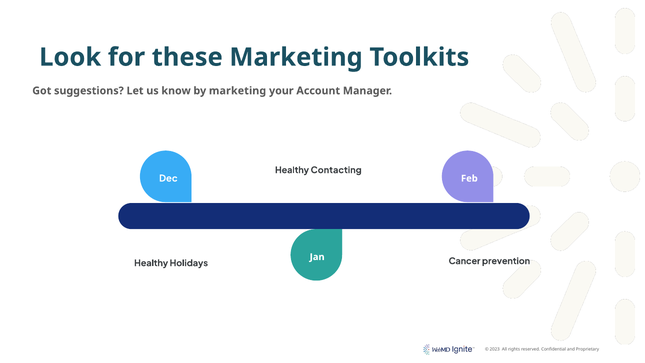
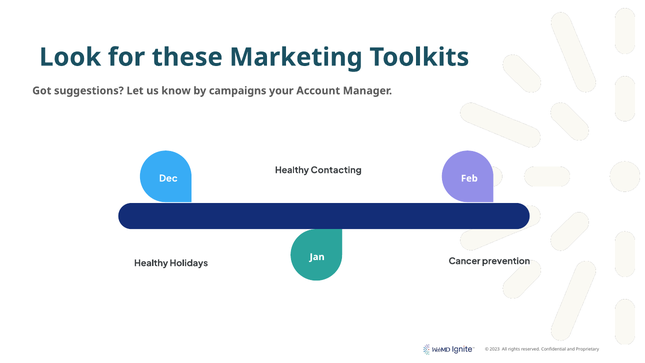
by marketing: marketing -> campaigns (238, 91)
